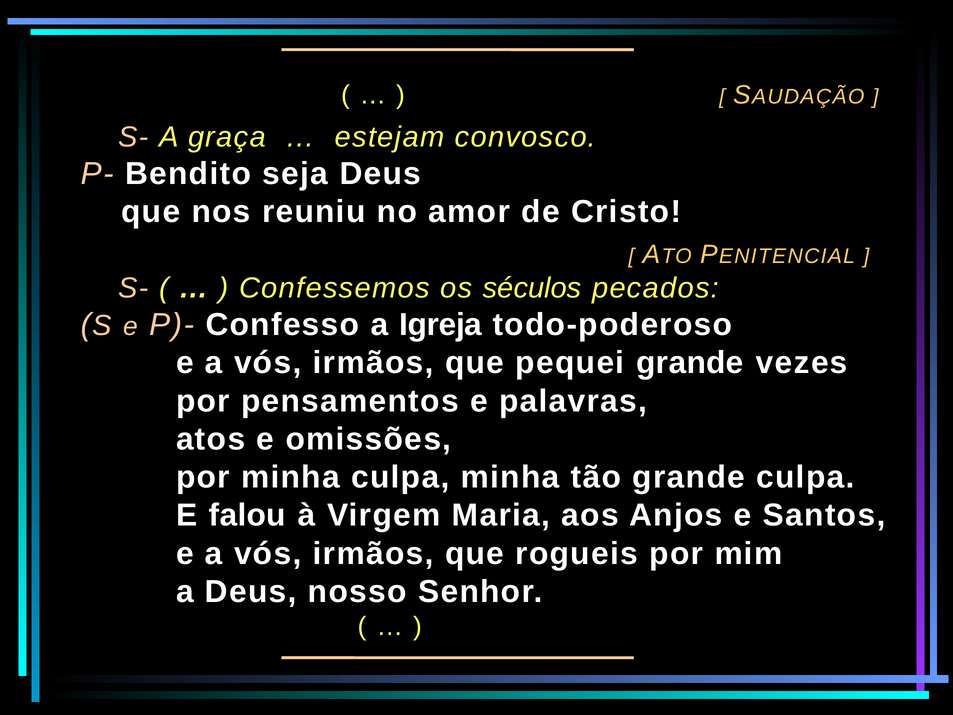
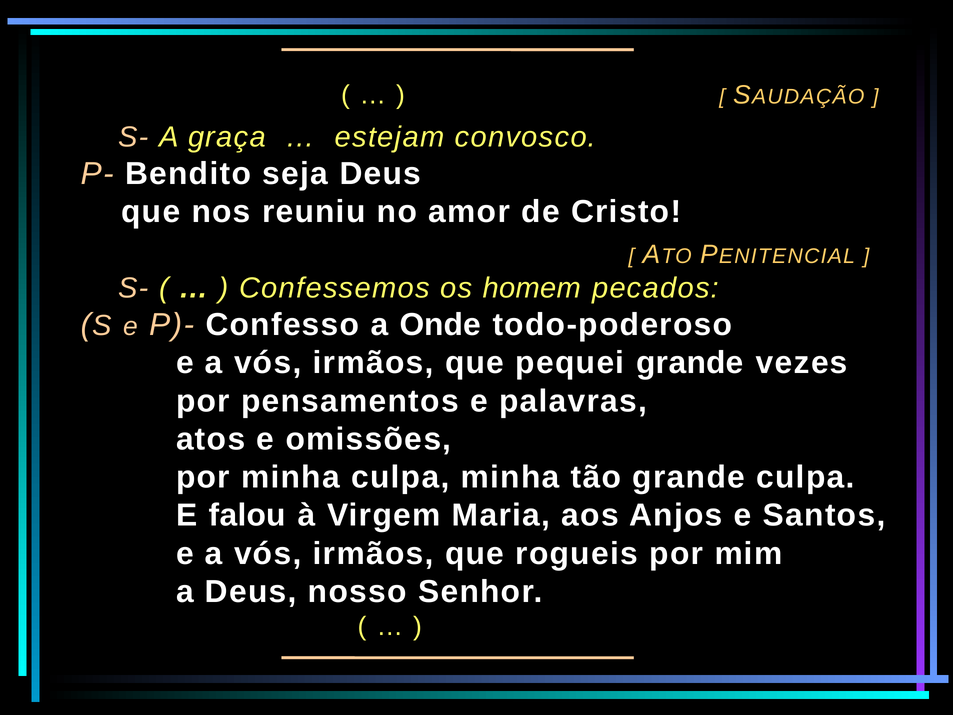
séculos: séculos -> homem (532, 288)
Igreja: Igreja -> Onde (440, 325)
